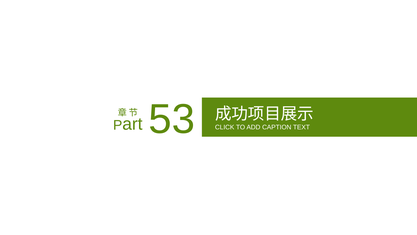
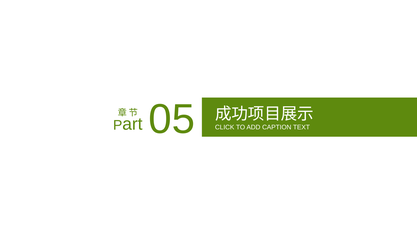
53: 53 -> 05 (172, 119)
